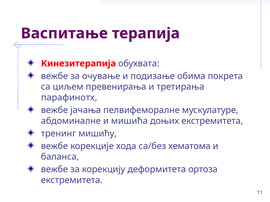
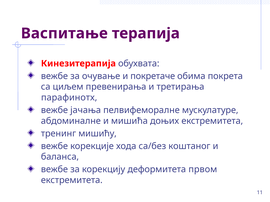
подизање: подизање -> покретаче (153, 76)
хематома: хематома -> коштаног (189, 146)
ортоза: ортоза -> првом (203, 170)
